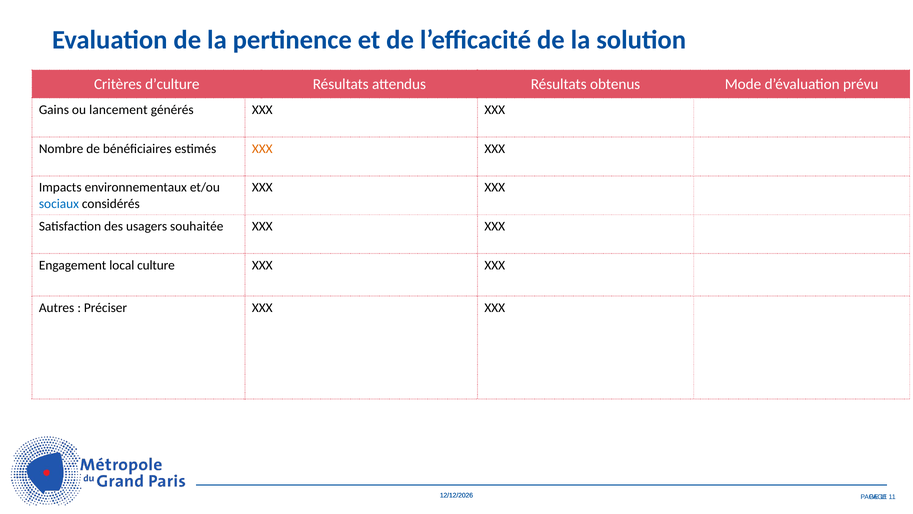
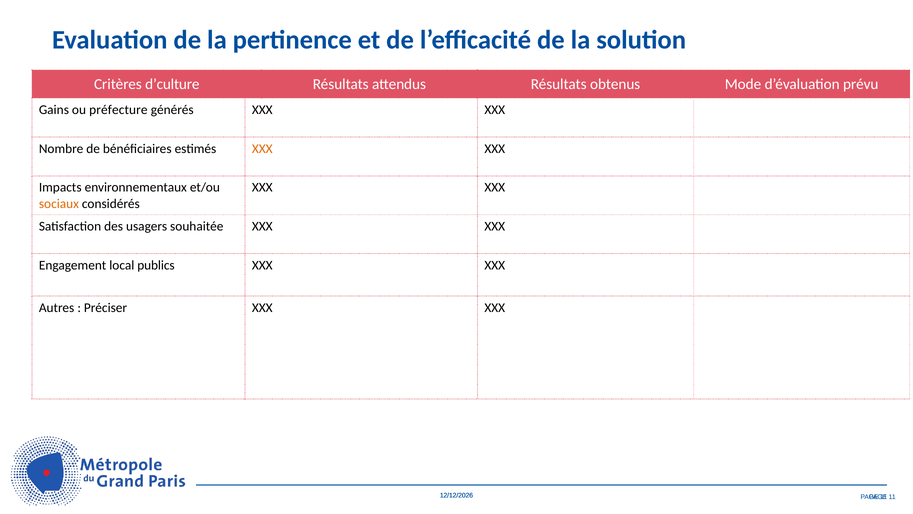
lancement: lancement -> préfecture (118, 110)
sociaux colour: blue -> orange (59, 204)
culture: culture -> publics (156, 265)
